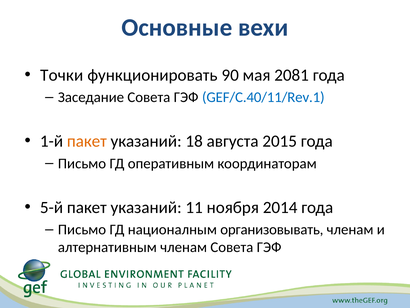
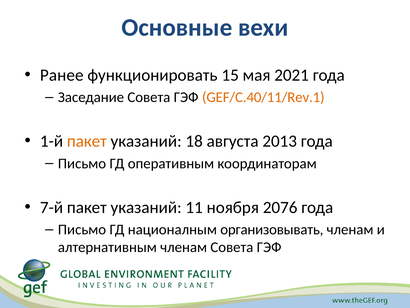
Точки: Точки -> Ранее (62, 75)
90: 90 -> 15 (230, 75)
2081: 2081 -> 2021 (292, 75)
GEF/C.40/11/Rev.1 colour: blue -> orange (263, 97)
2015: 2015 -> 2013 (280, 141)
5-й: 5-й -> 7-й (52, 207)
2014: 2014 -> 2076 (280, 207)
